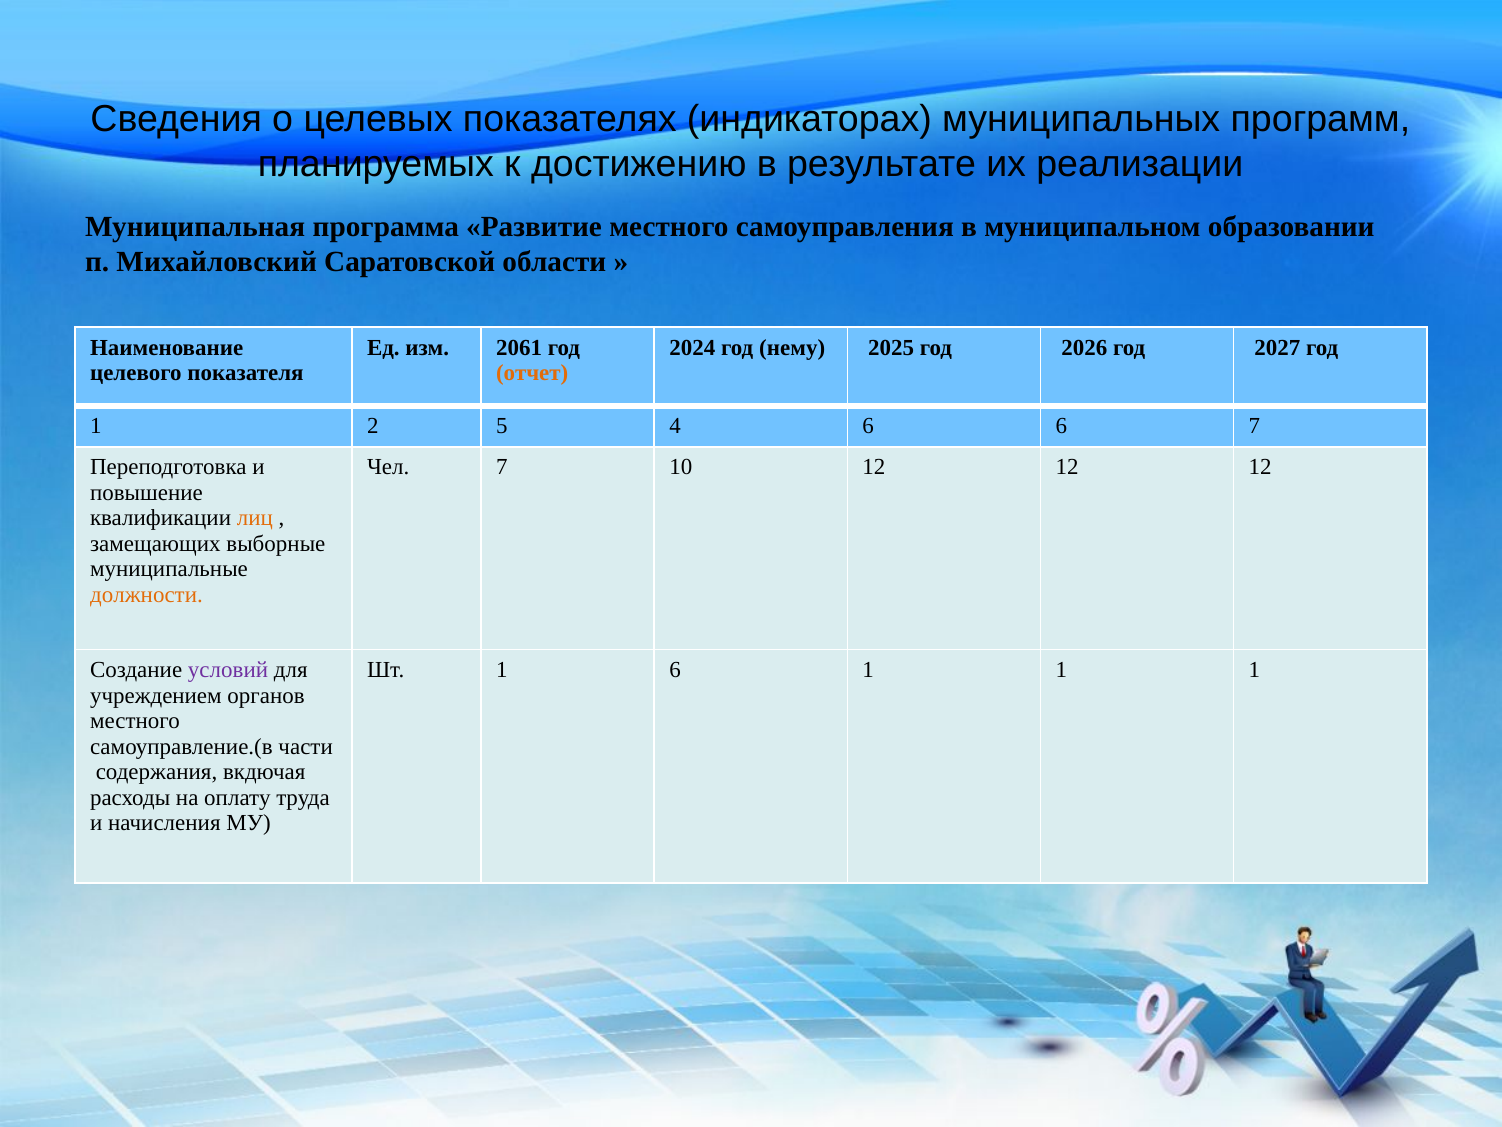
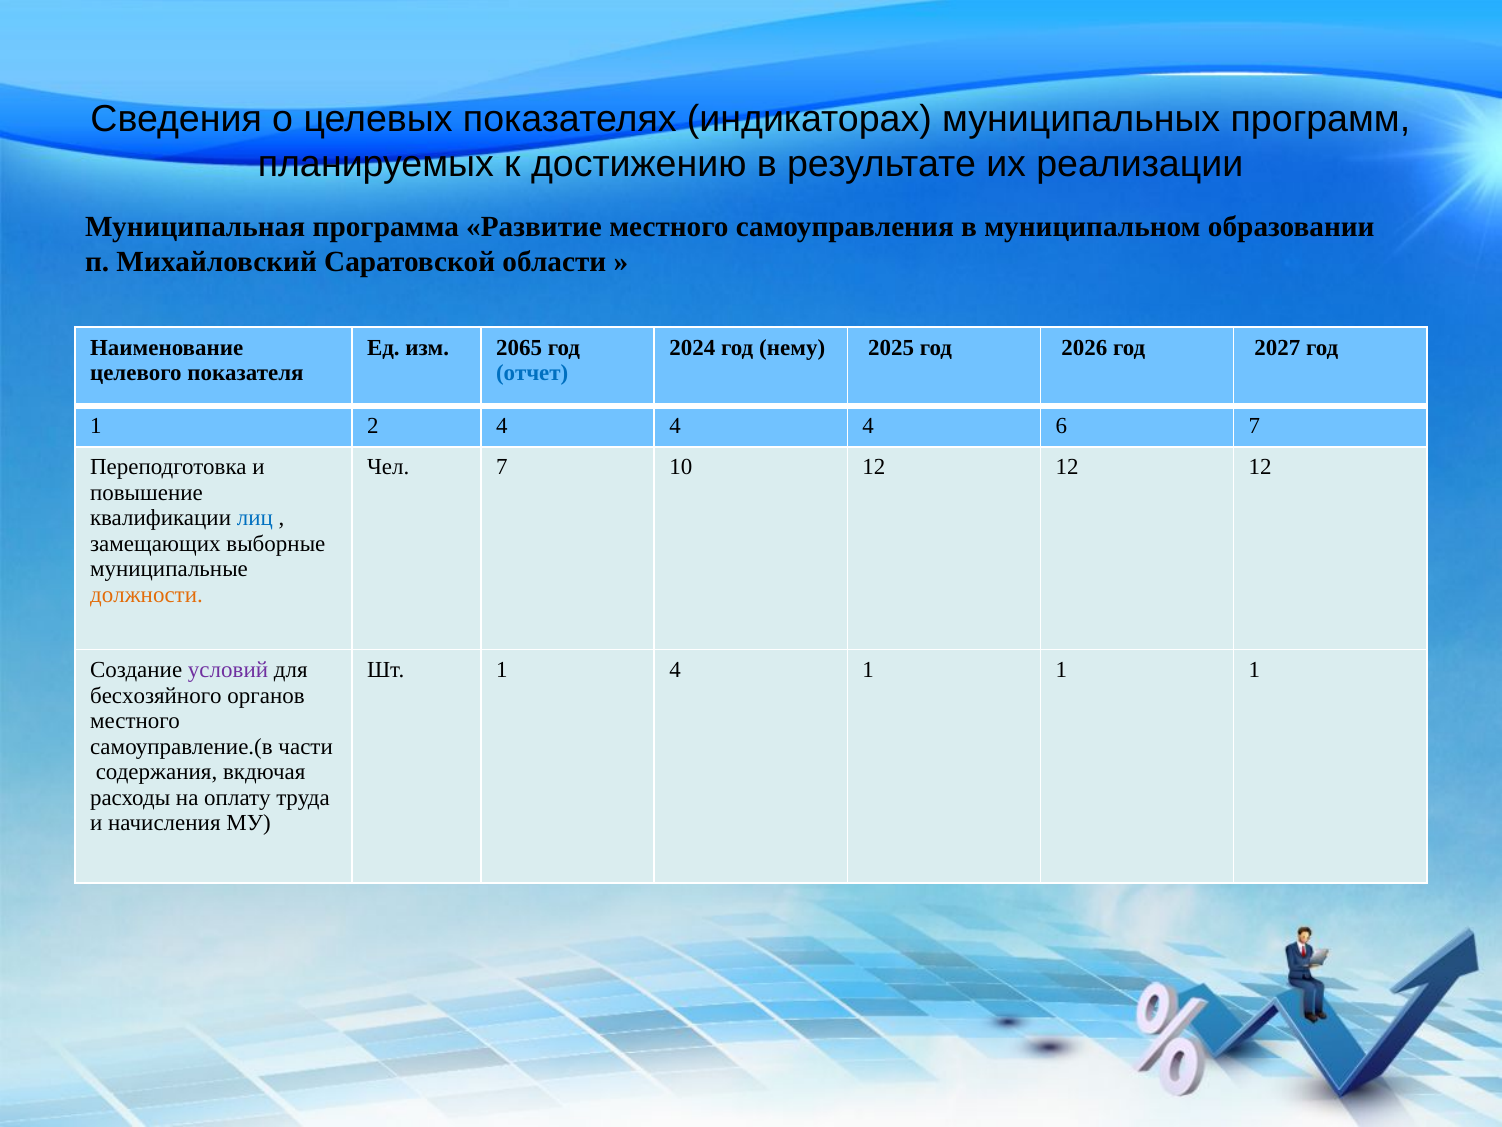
2061: 2061 -> 2065 (519, 347)
отчет colour: orange -> blue (532, 373)
2 5: 5 -> 4 (502, 426)
6: 6 -> 4 (868, 426)
лиц colour: orange -> blue (255, 518)
1 6: 6 -> 4 (675, 670)
учреждением: учреждением -> бесхозяйного (156, 695)
